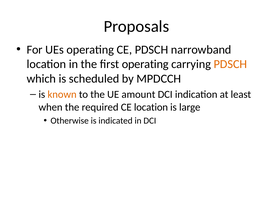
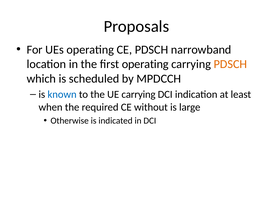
known colour: orange -> blue (62, 94)
UE amount: amount -> carrying (138, 94)
CE location: location -> without (151, 107)
